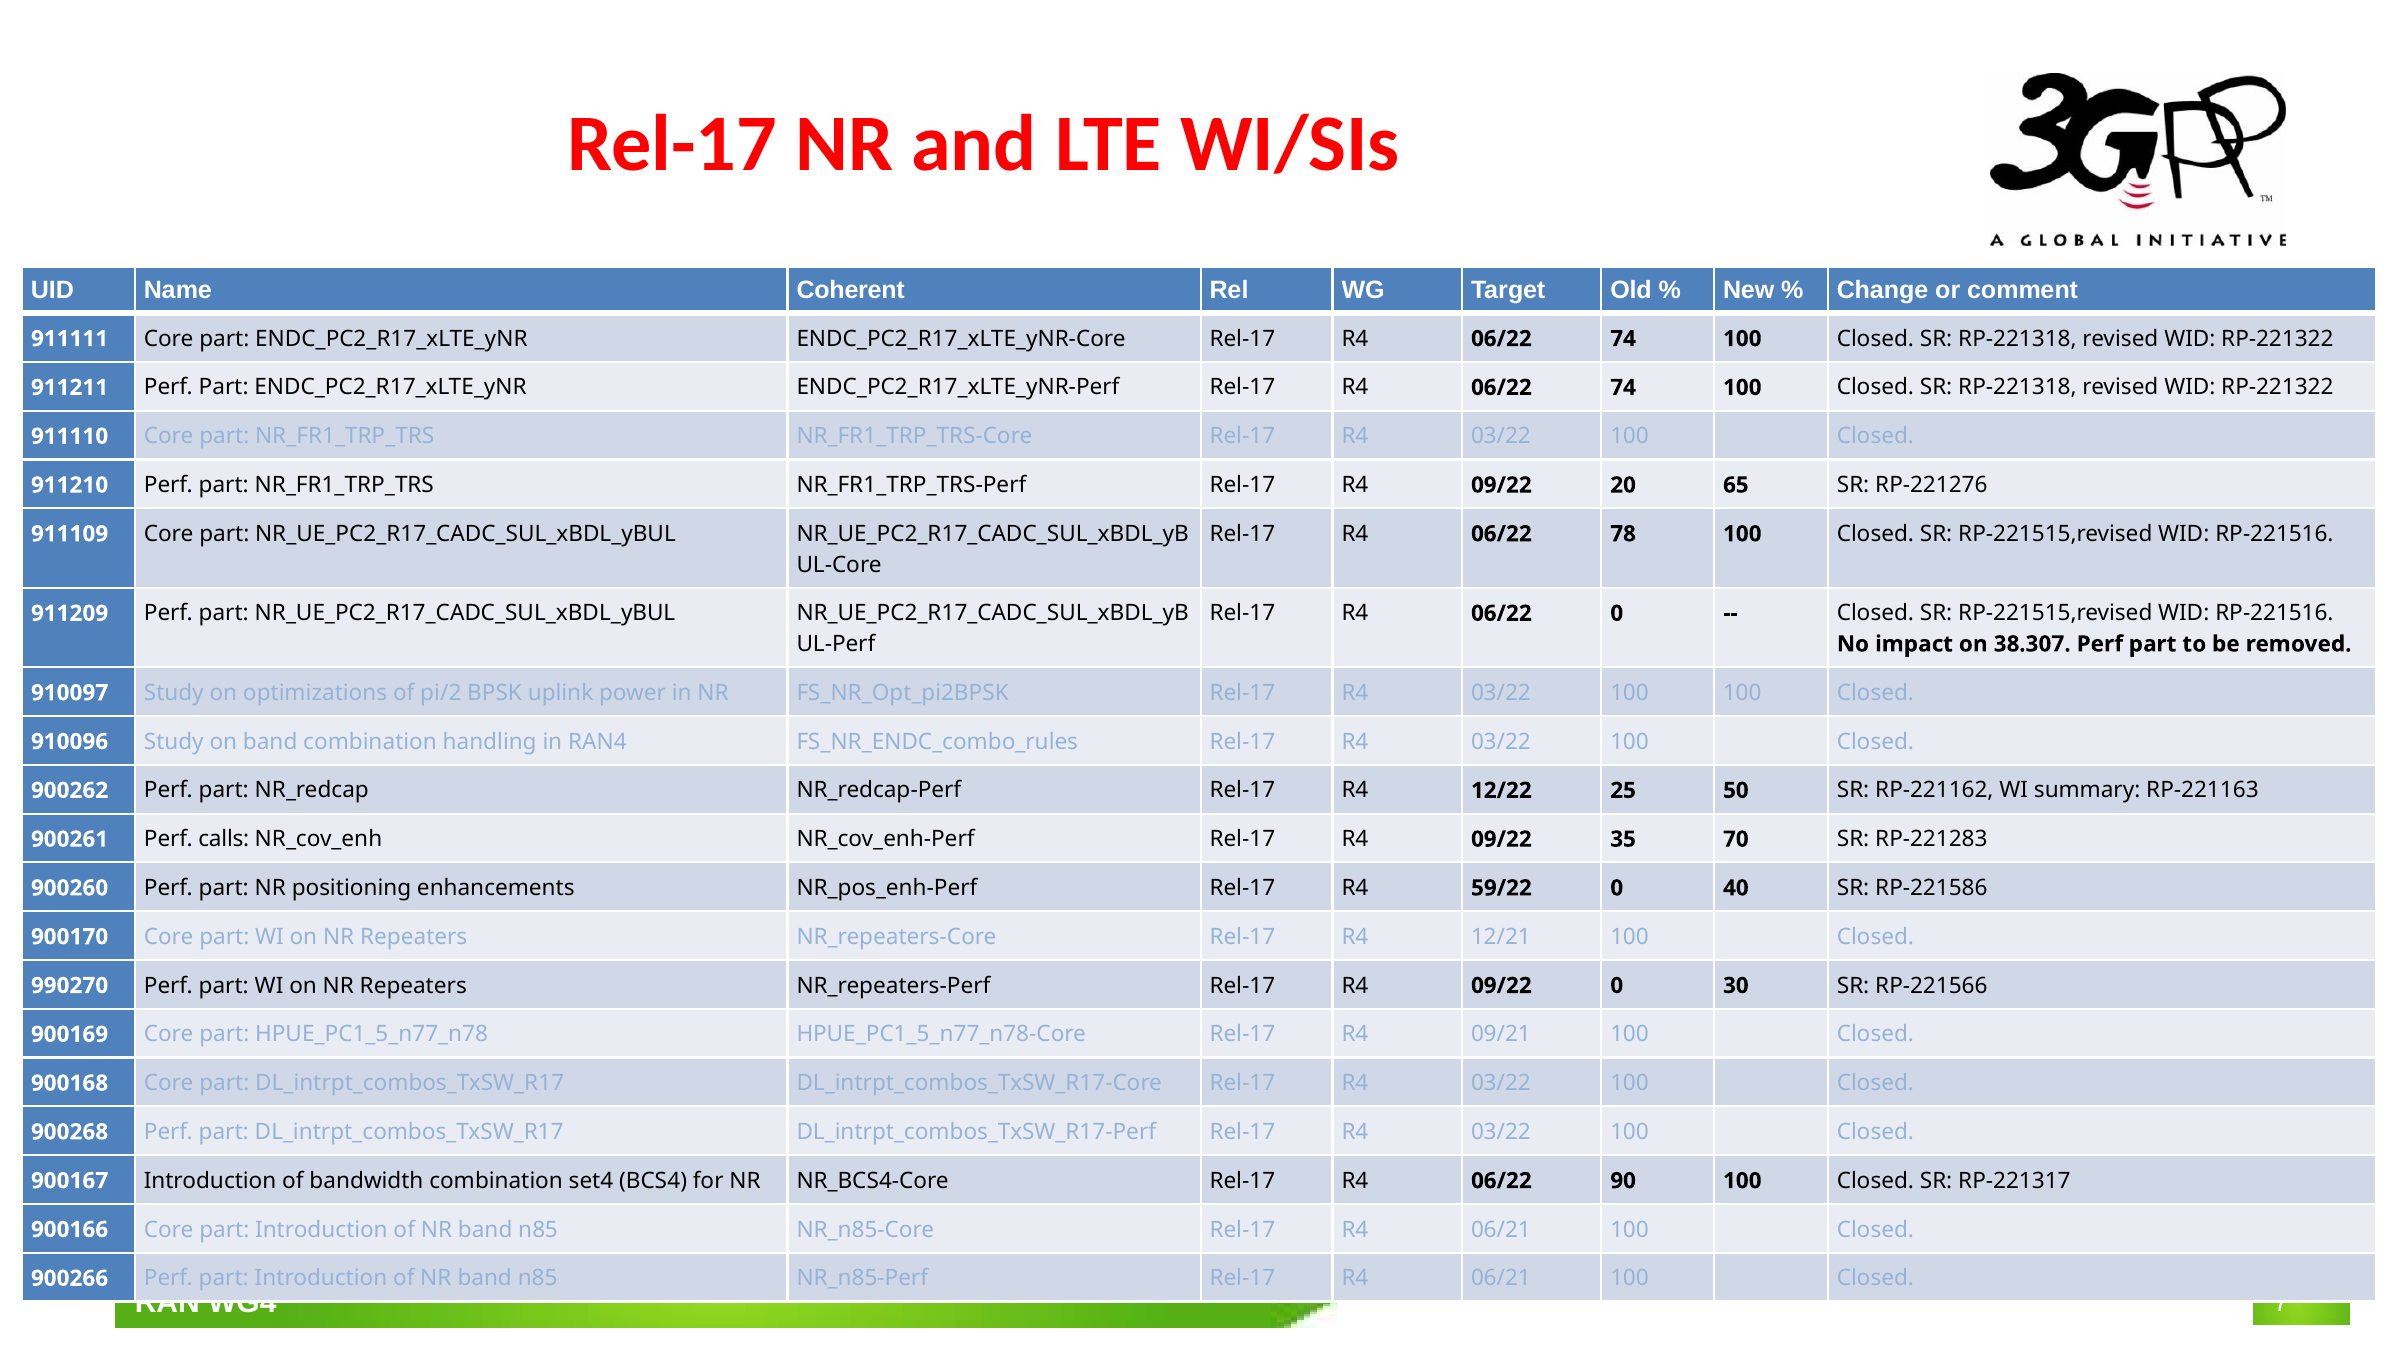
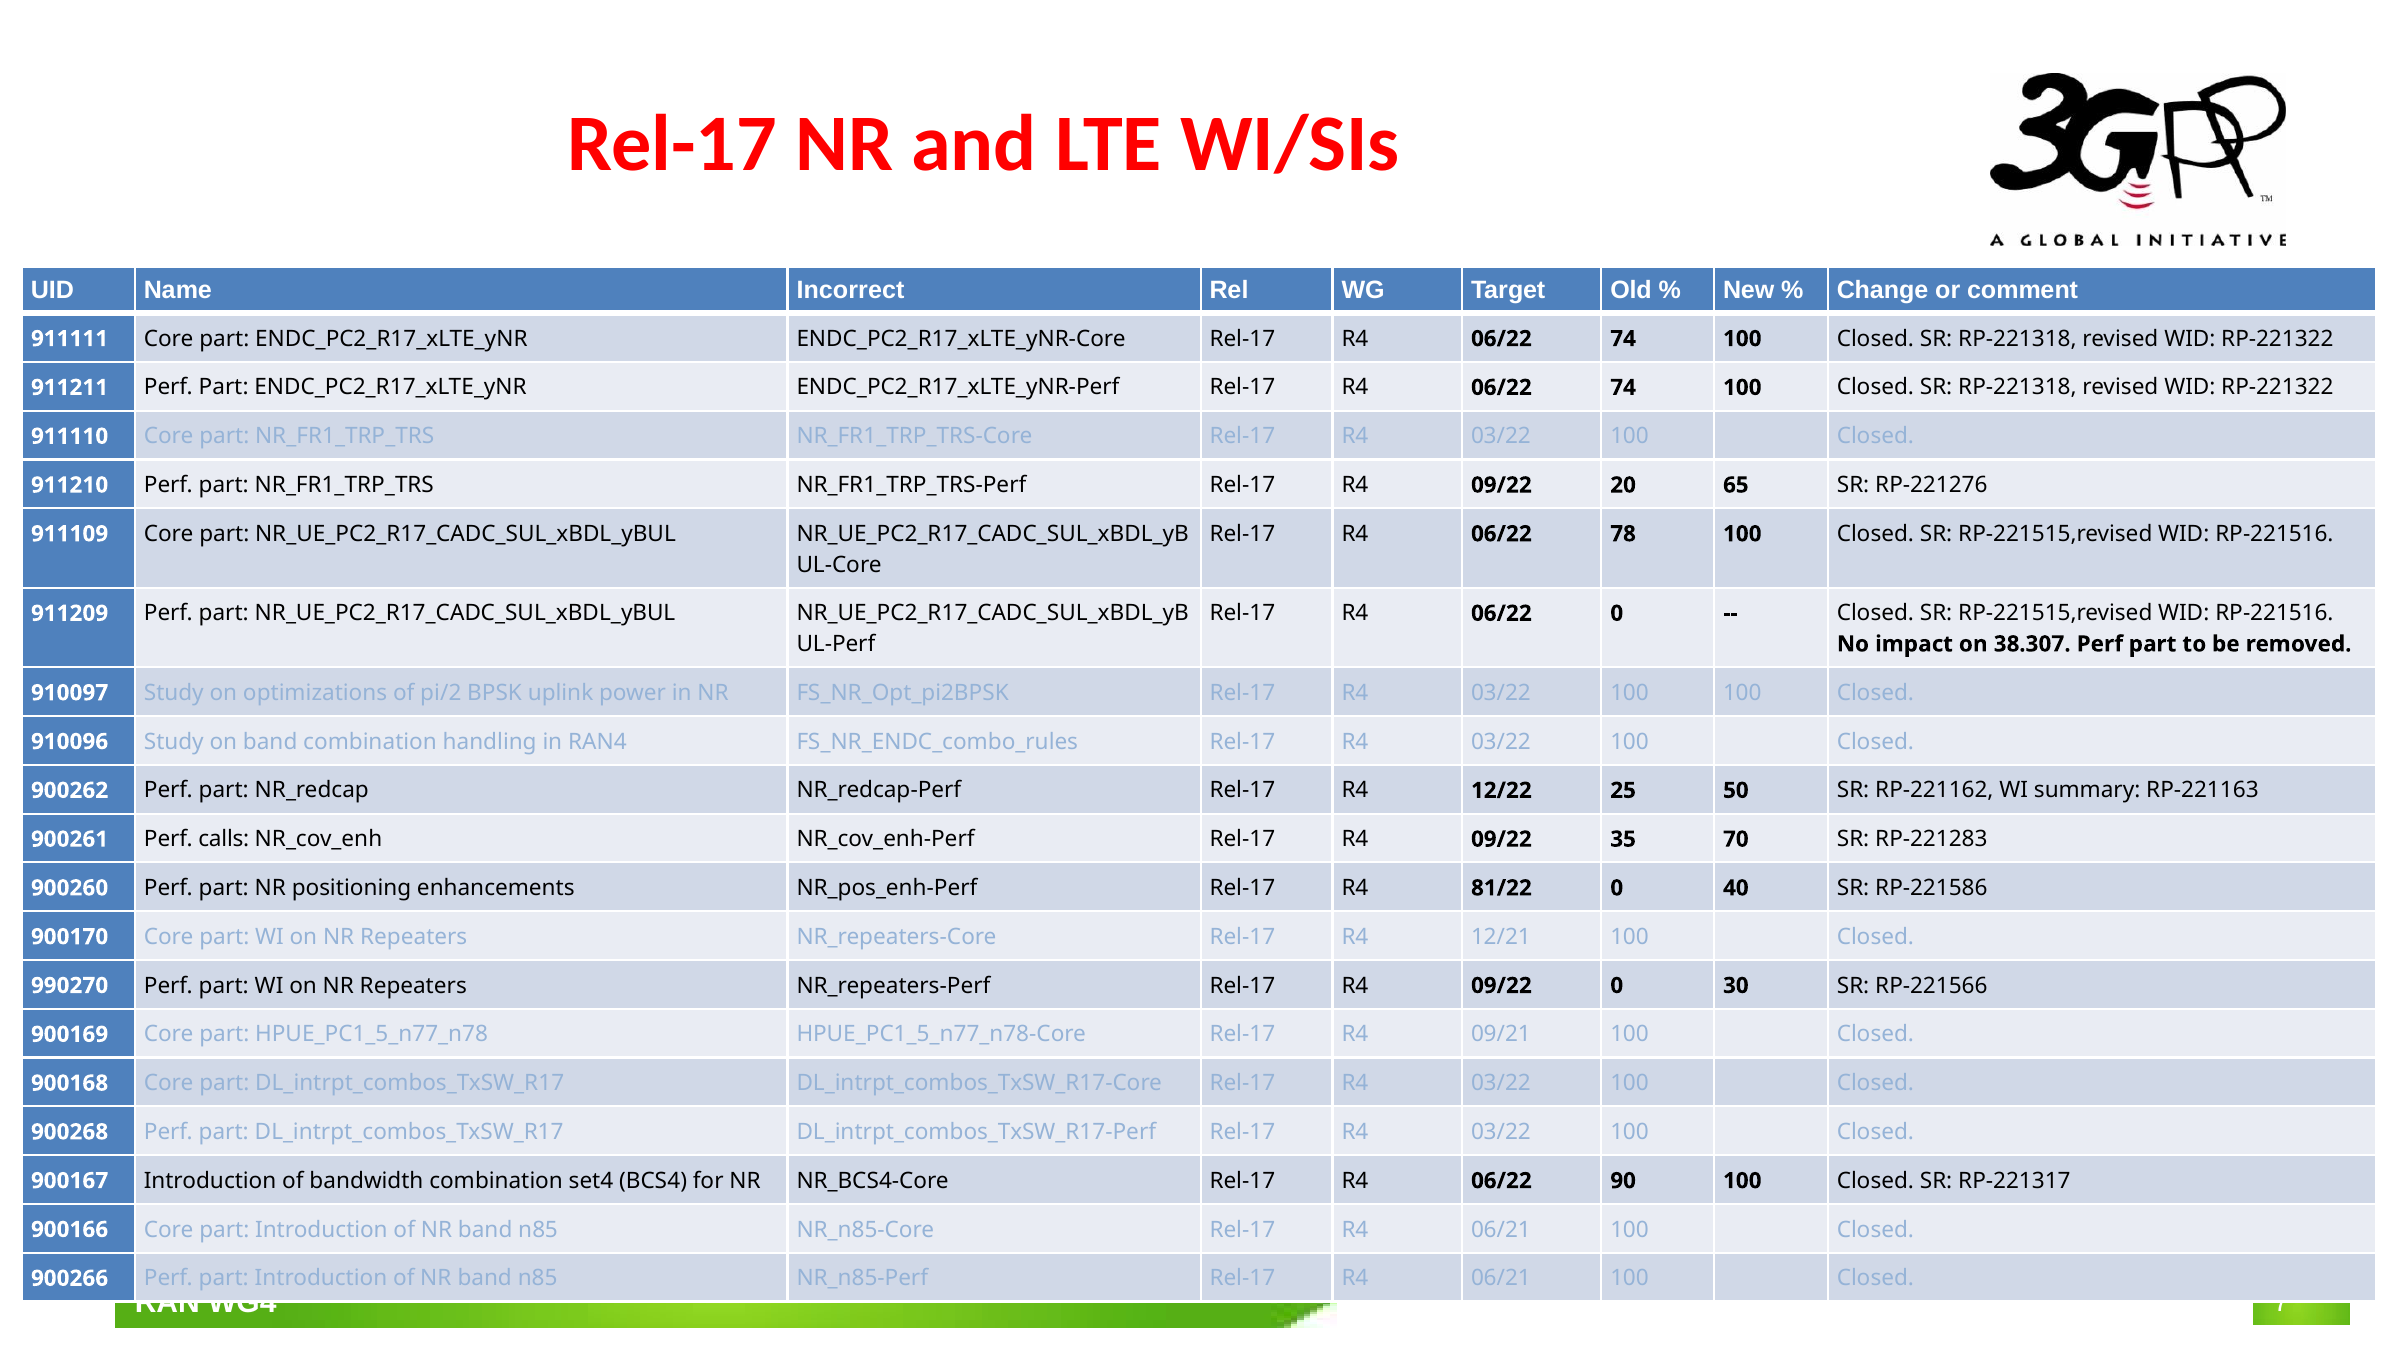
Coherent: Coherent -> Incorrect (851, 290)
59/22: 59/22 -> 81/22 (1501, 888)
